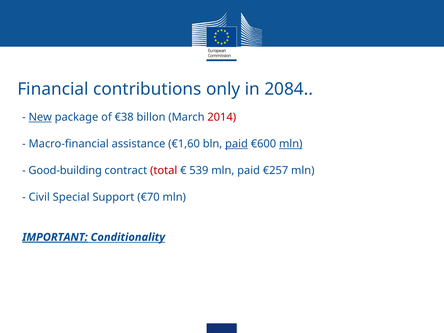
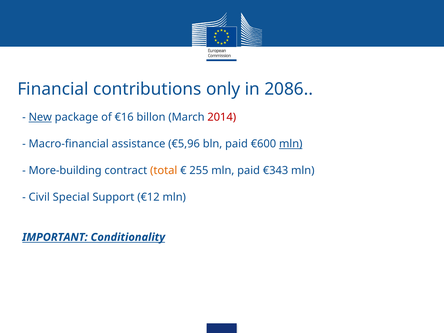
2084: 2084 -> 2086 (289, 89)
€38: €38 -> €16 (124, 117)
€1,60: €1,60 -> €5,96 (184, 144)
paid underline: present -> none (236, 144)
Good-building: Good-building -> More-building (65, 171)
total colour: red -> orange (164, 171)
539: 539 -> 255 (199, 171)
€257: €257 -> €343 (276, 171)
€70: €70 -> €12 (148, 197)
IMPORTANT underline: present -> none (55, 237)
